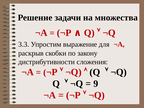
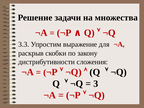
9: 9 -> 3 (96, 84)
